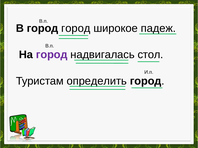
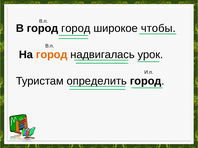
падеж: падеж -> чтобы (158, 28)
город colour: purple -> orange (52, 55)
стол: стол -> урок (150, 55)
